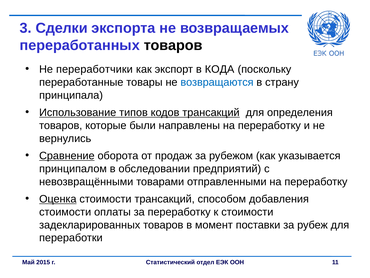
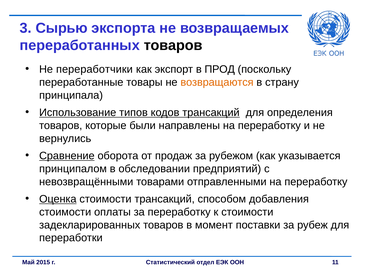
Сделки: Сделки -> Сырью (62, 28)
КОДА: КОДА -> ПРОД (220, 69)
возвращаются colour: blue -> orange (217, 82)
